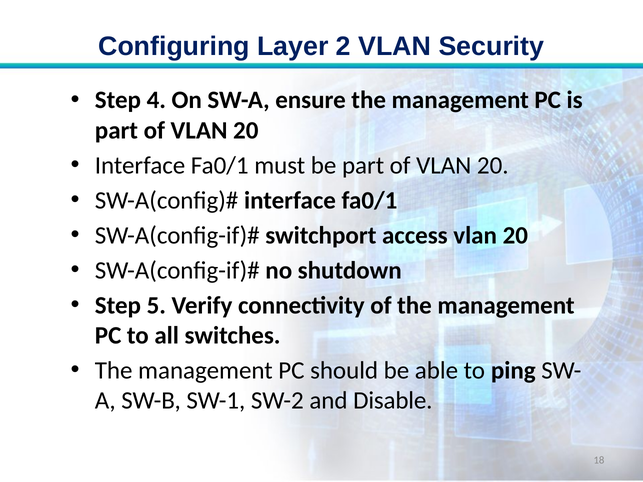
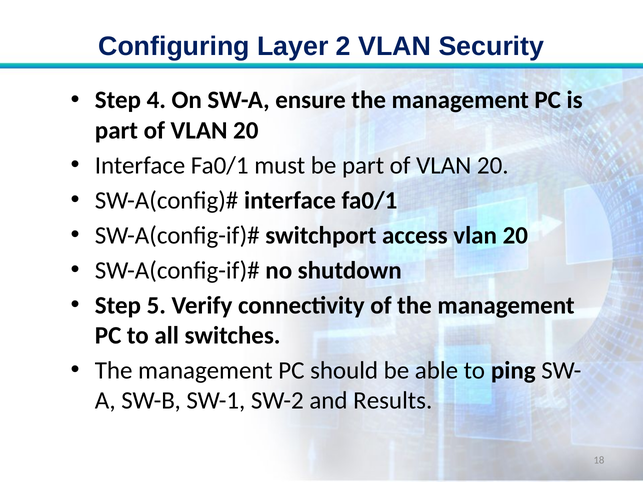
Disable: Disable -> Results (393, 401)
